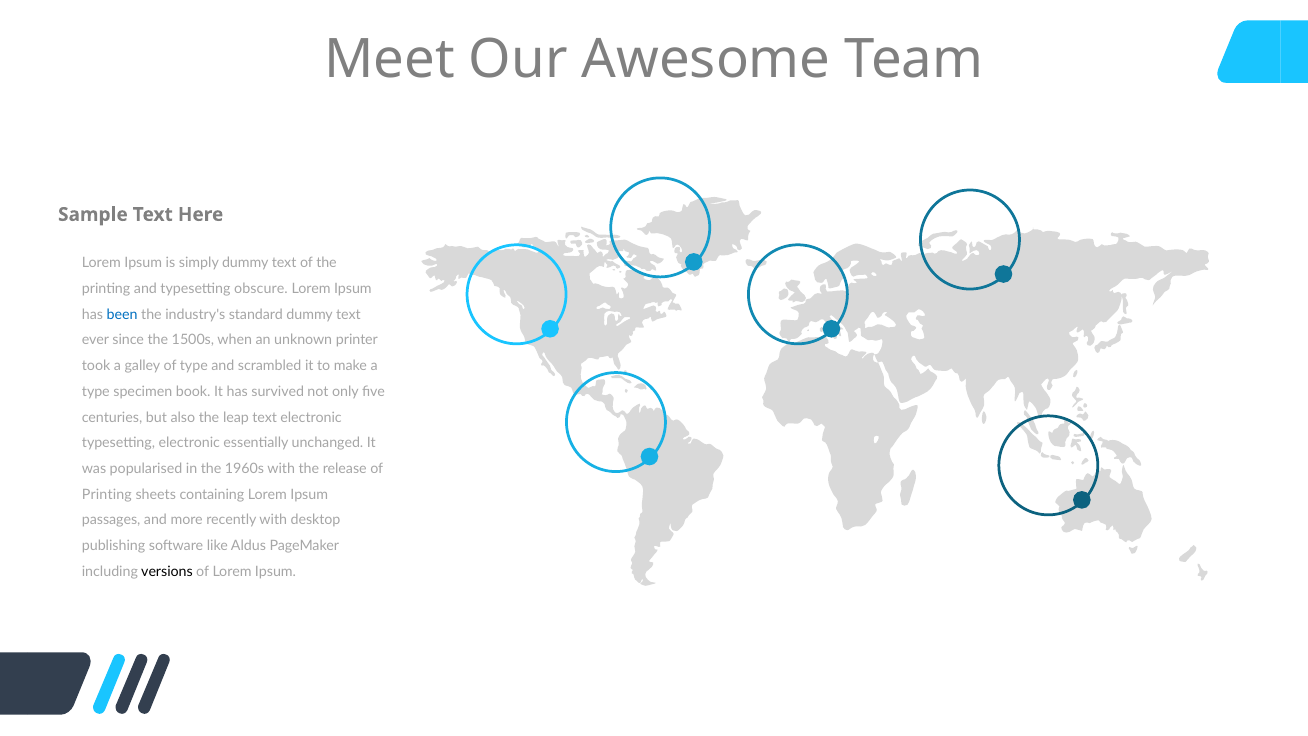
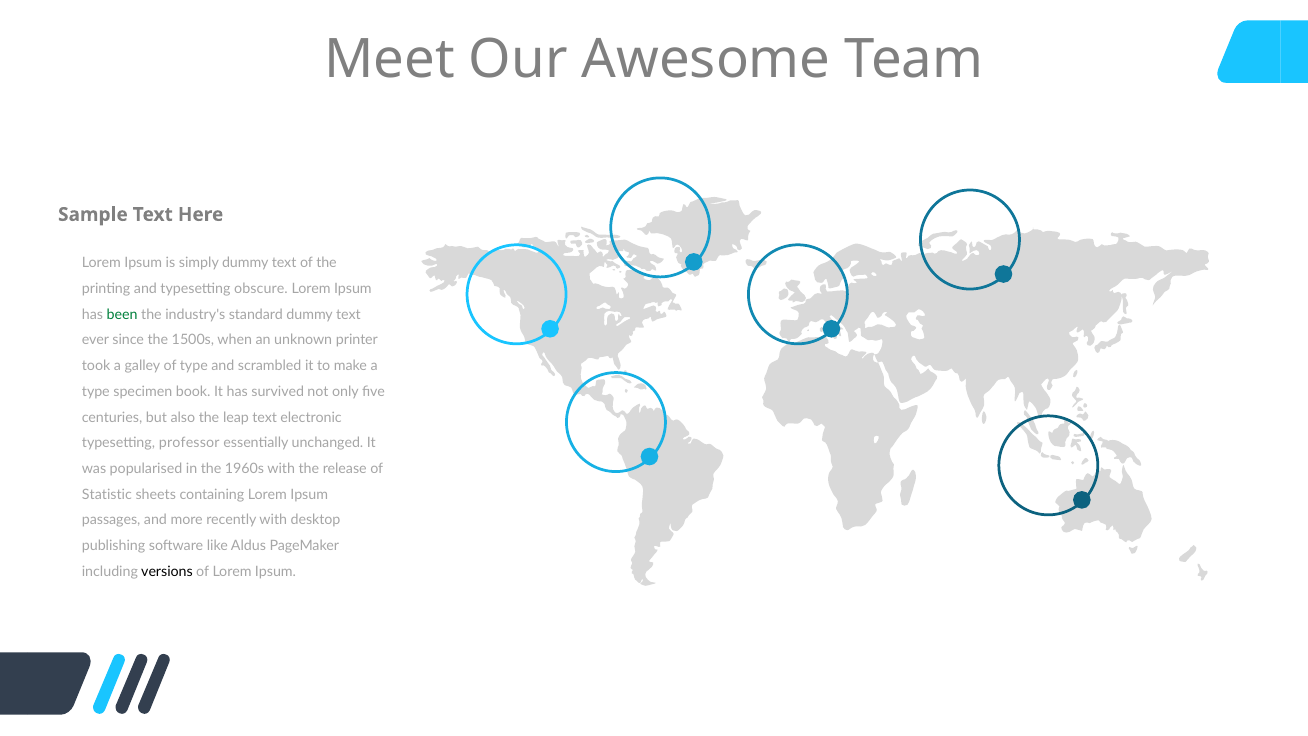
been colour: blue -> green (122, 314)
typesetting electronic: electronic -> professor (189, 443)
Printing: Printing -> Statistic (107, 494)
